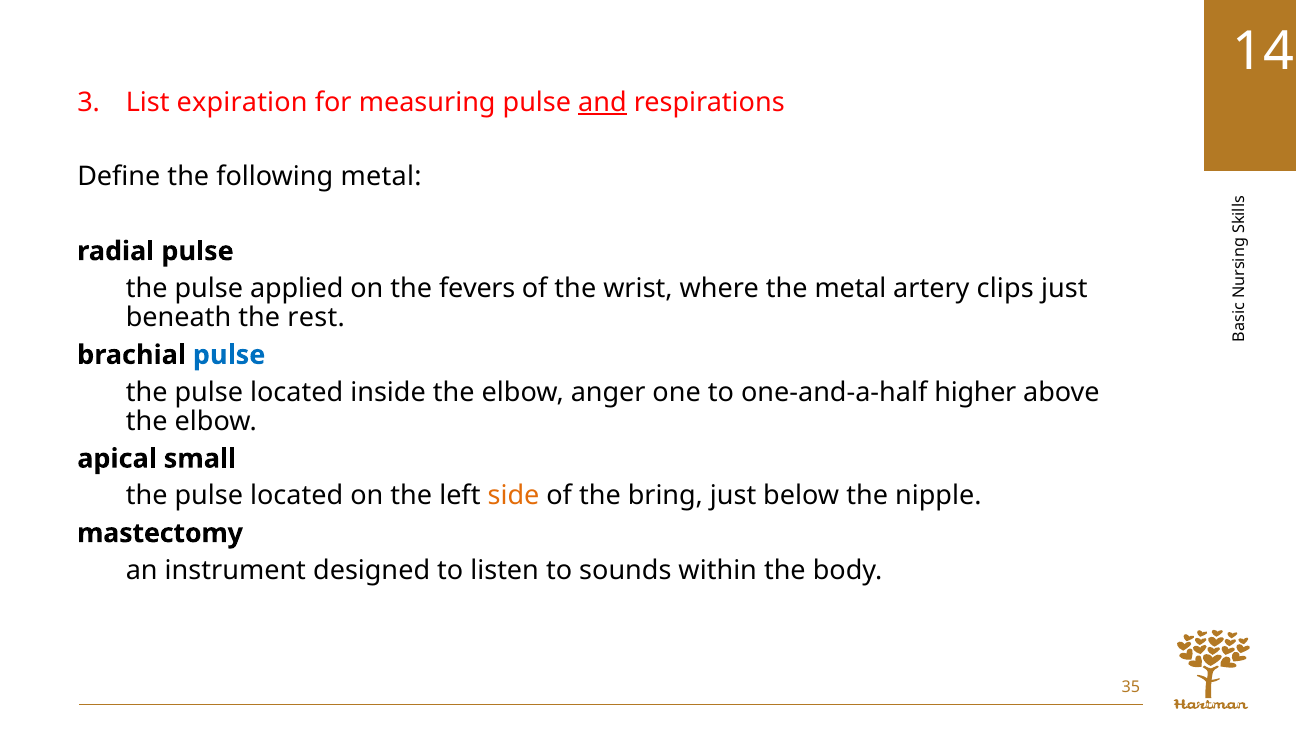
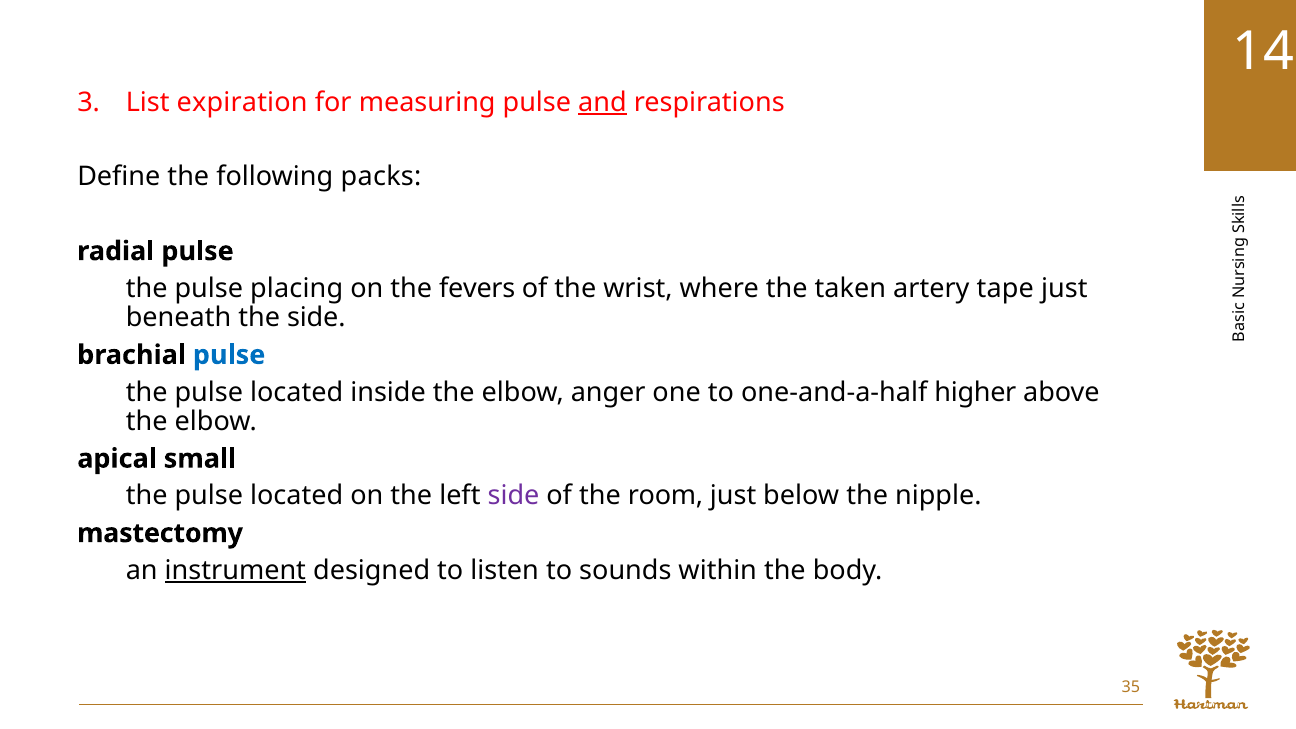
following metal: metal -> packs (381, 177)
applied: applied -> placing (297, 289)
the metal: metal -> taken (850, 289)
clips: clips -> tape (1005, 289)
the rest: rest -> side (316, 318)
side colour: orange -> purple (513, 496)
bring: bring -> room (665, 496)
instrument underline: none -> present (235, 571)
